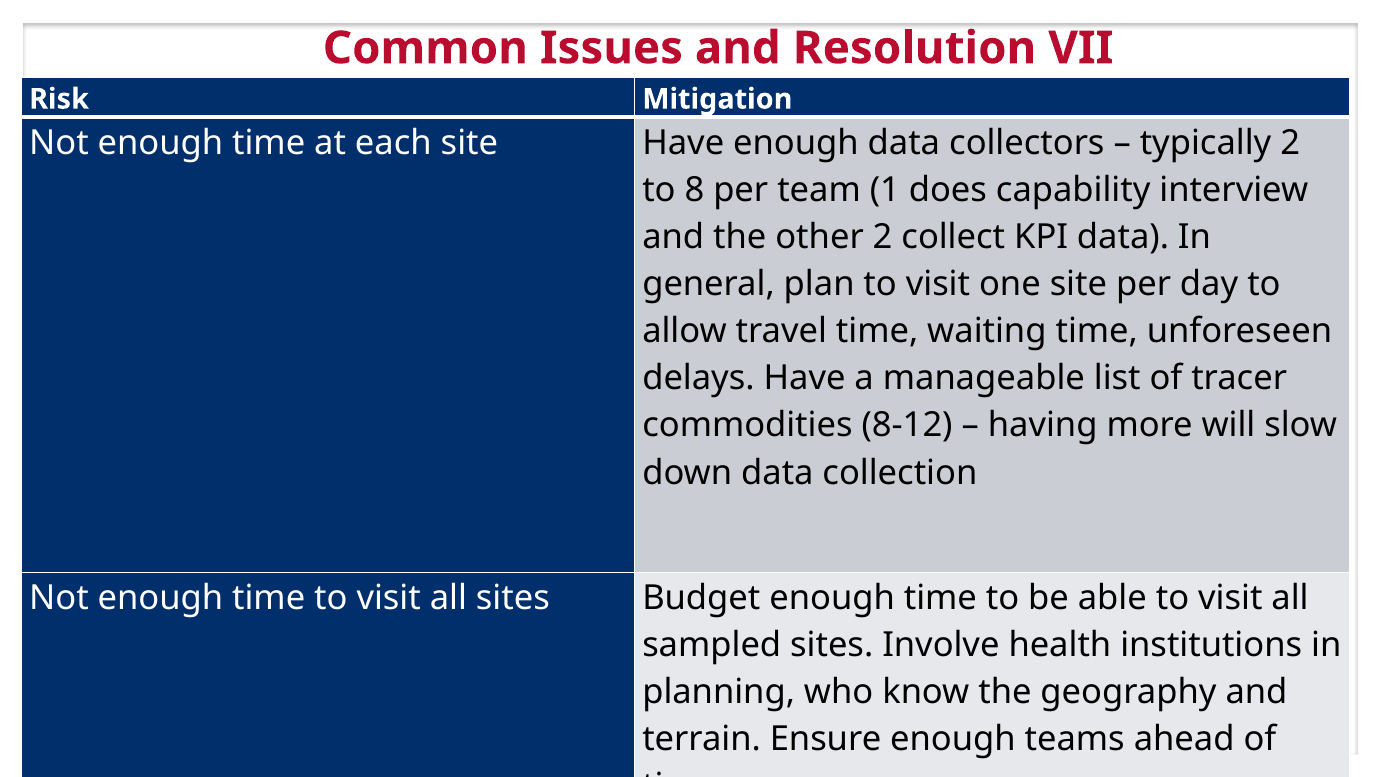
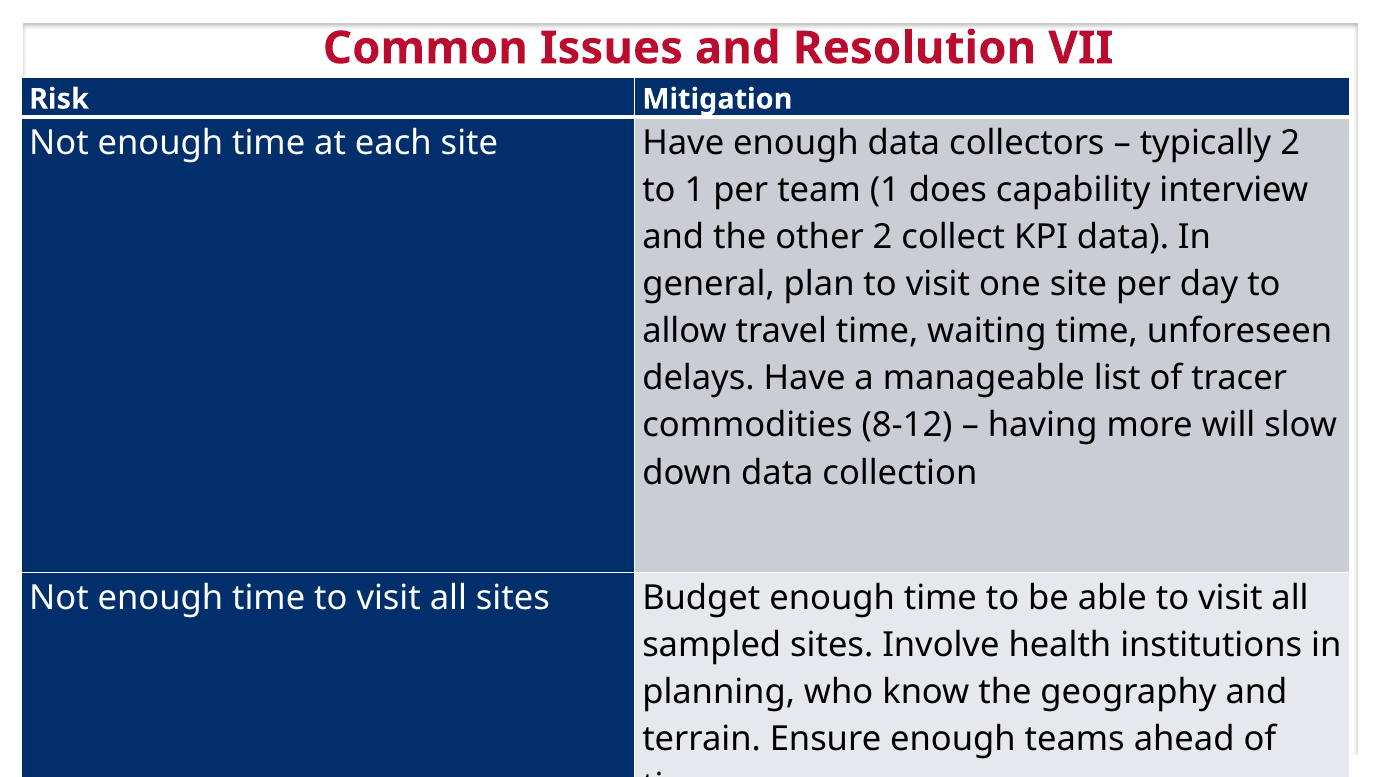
to 8: 8 -> 1 (694, 190)
